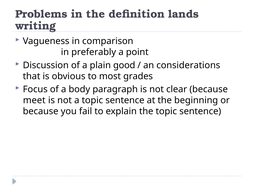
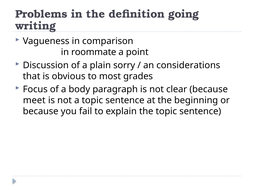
lands: lands -> going (184, 14)
preferably: preferably -> roommate (94, 52)
good: good -> sorry (124, 65)
